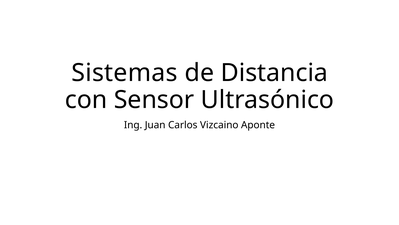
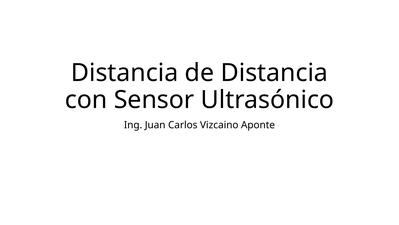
Sistemas: Sistemas -> Distancia (125, 73)
